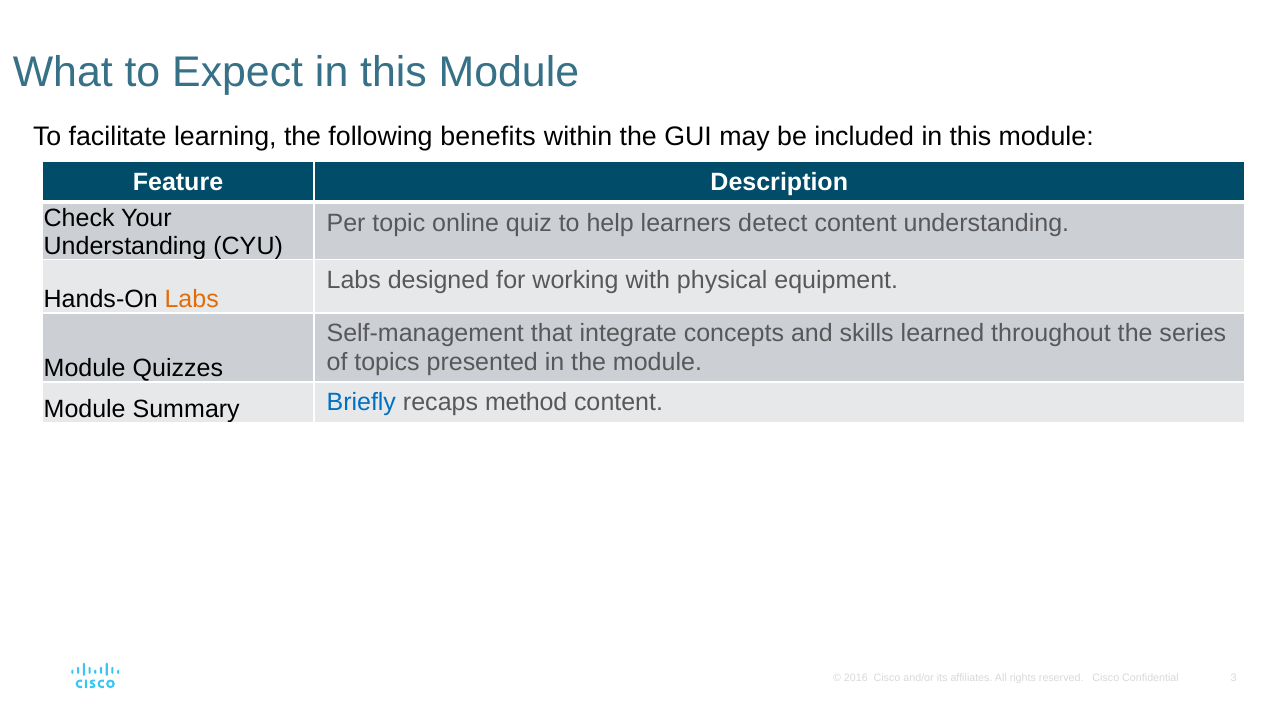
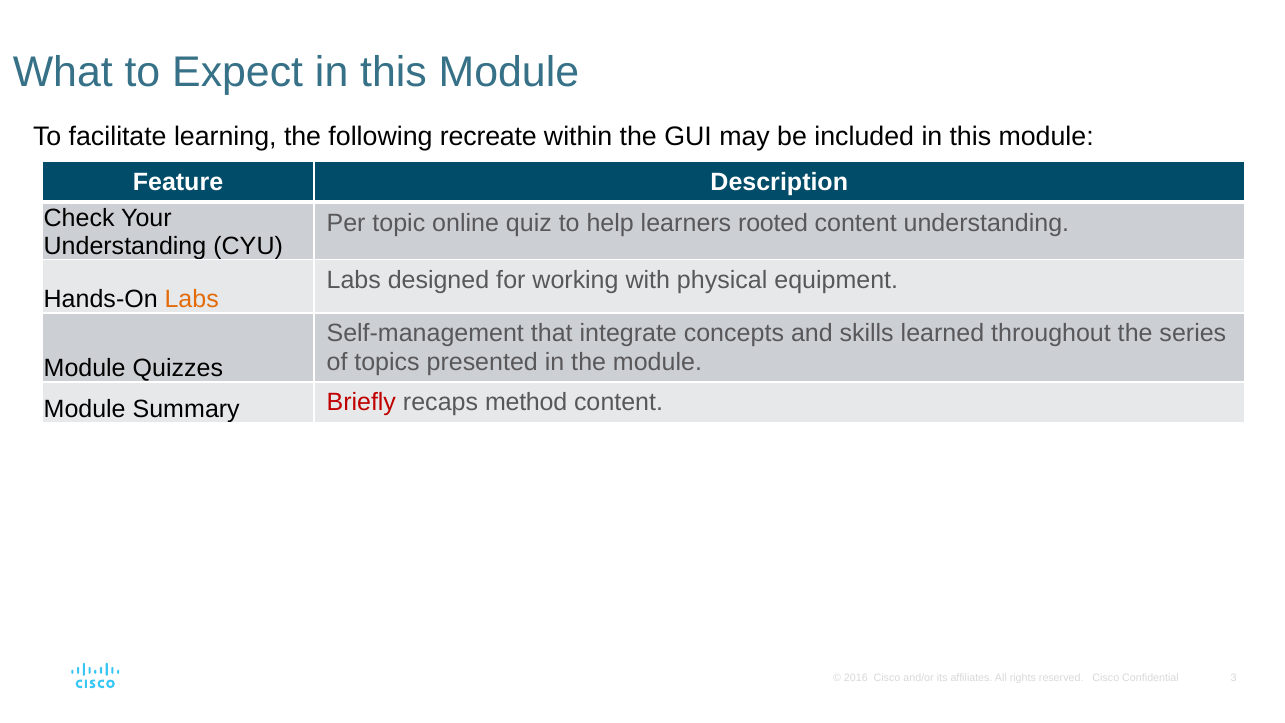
benefits: benefits -> recreate (488, 137)
detect: detect -> rooted (773, 223)
Briefly colour: blue -> red (361, 403)
